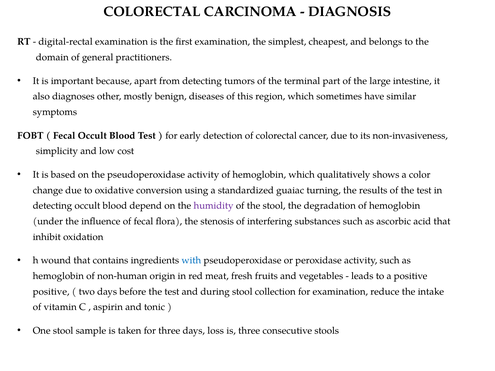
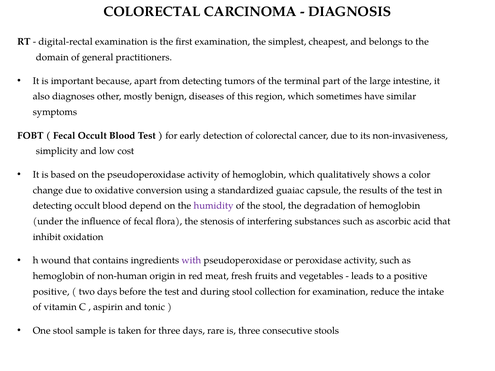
turning: turning -> capsule (324, 190)
with colour: blue -> purple (191, 261)
loss: loss -> rare (216, 331)
